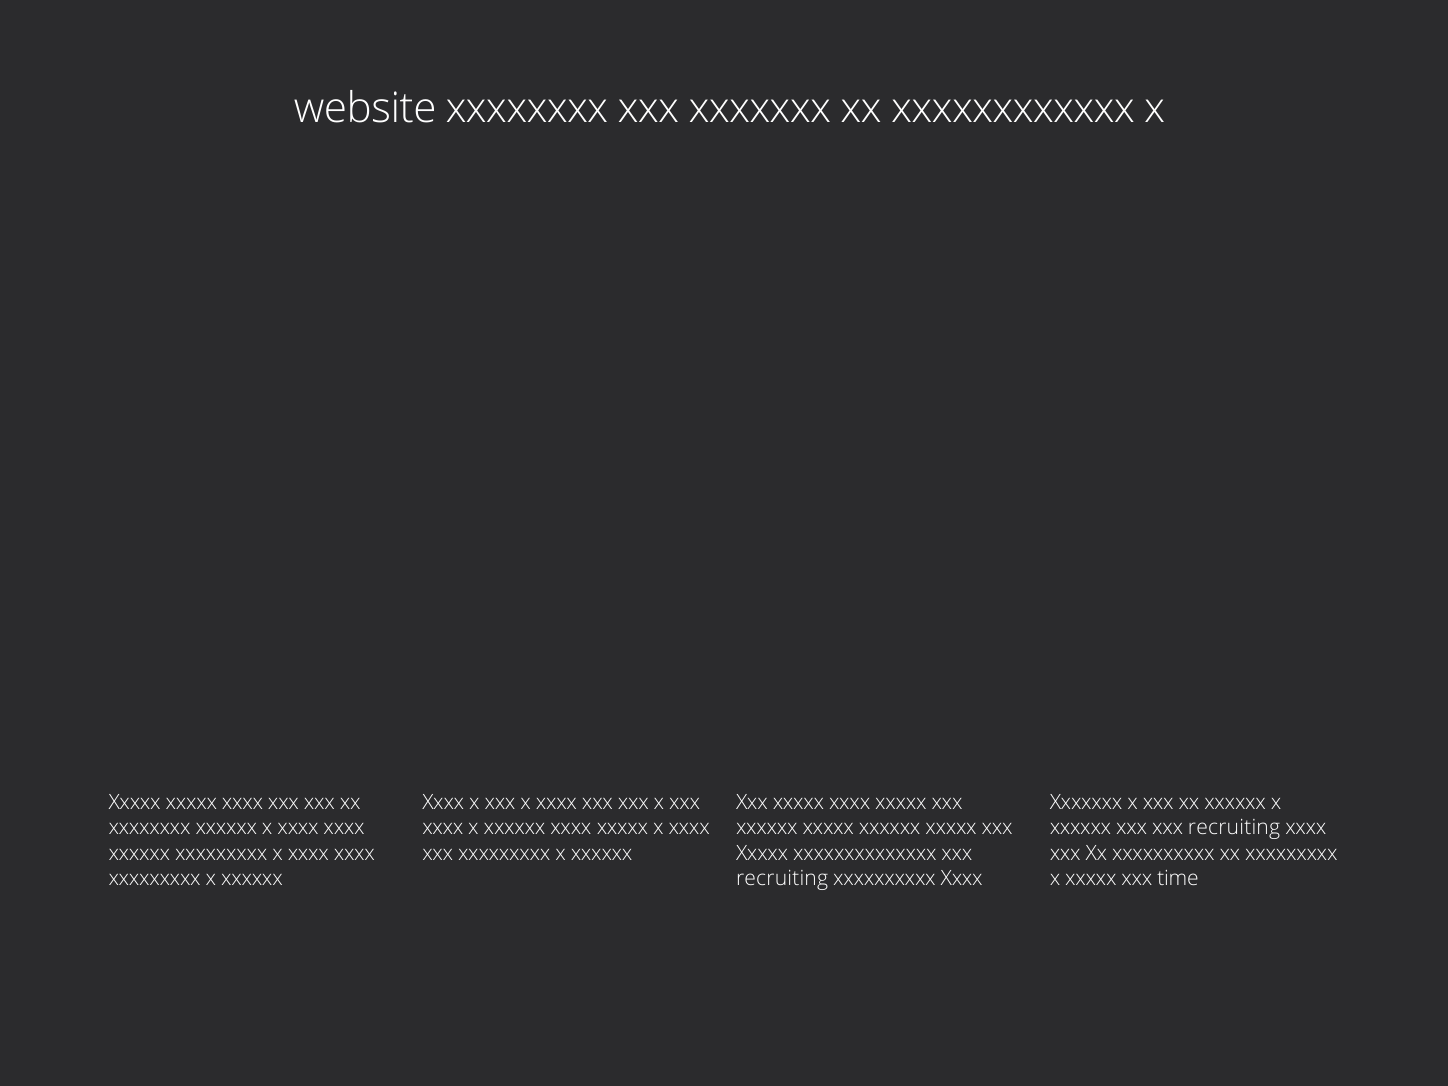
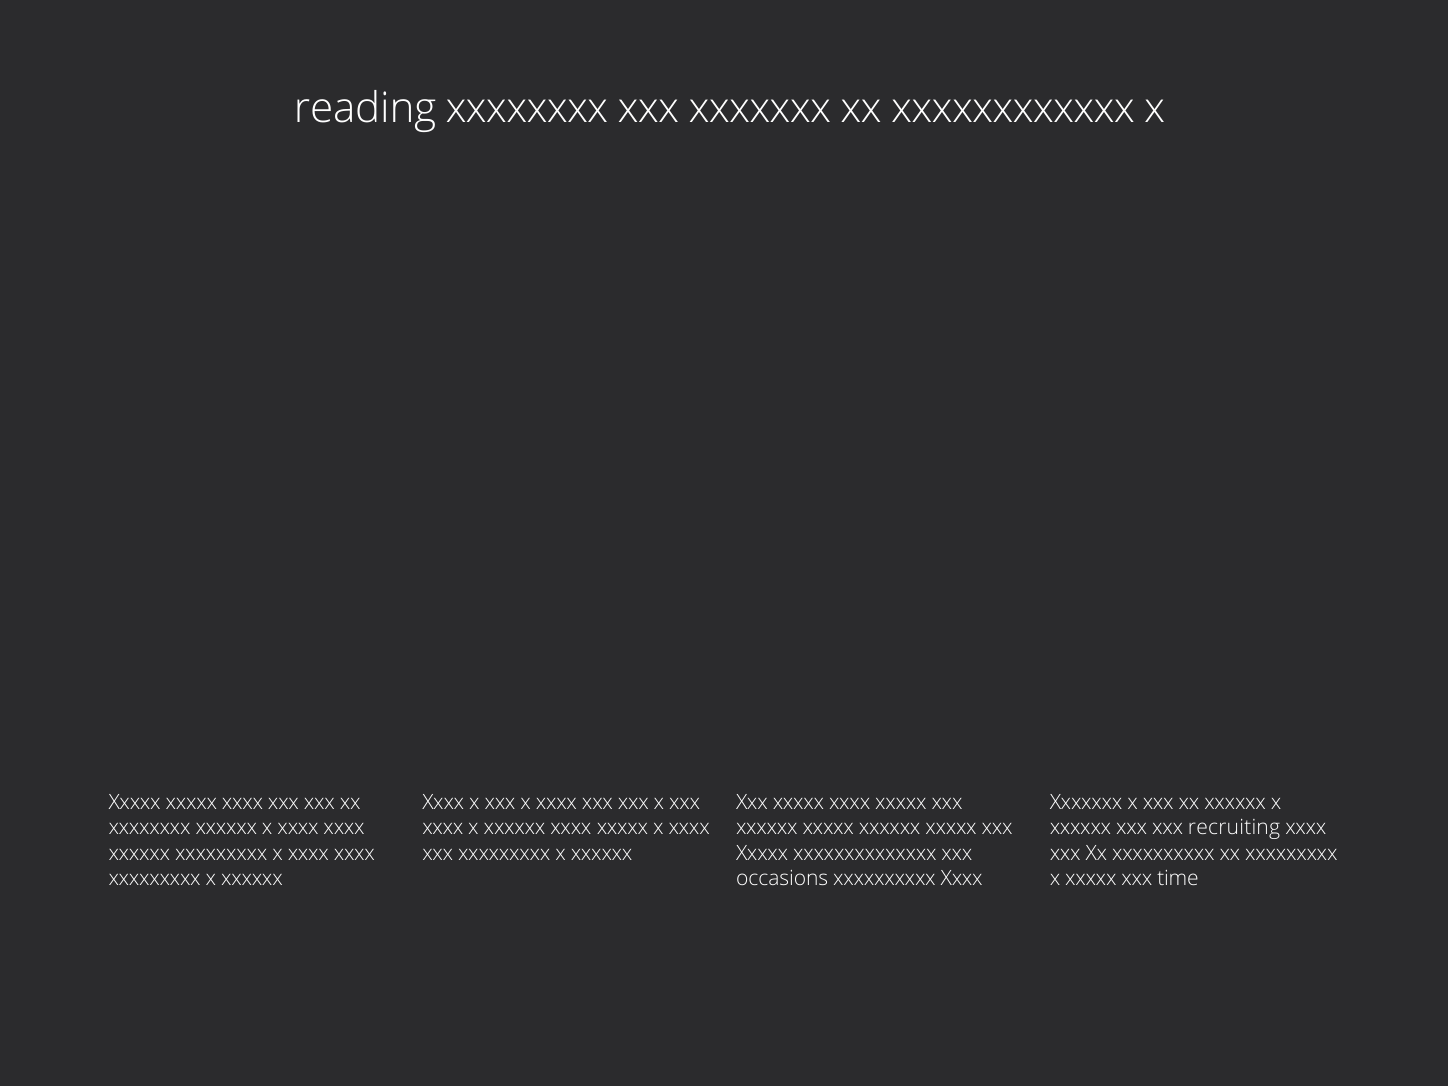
website: website -> reading (365, 108)
recruiting: recruiting -> occasions (782, 878)
